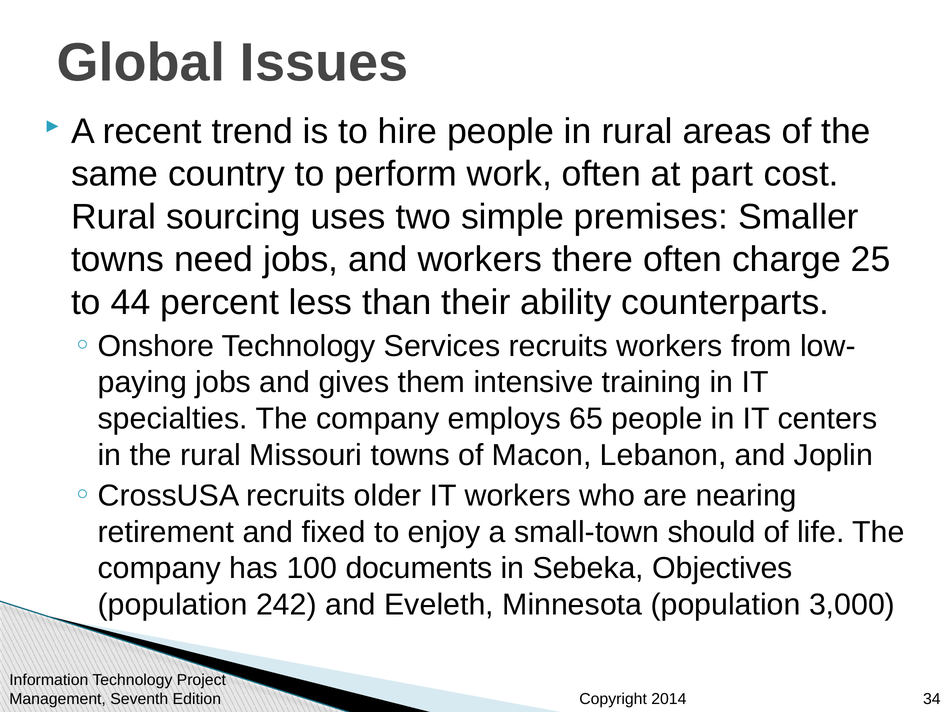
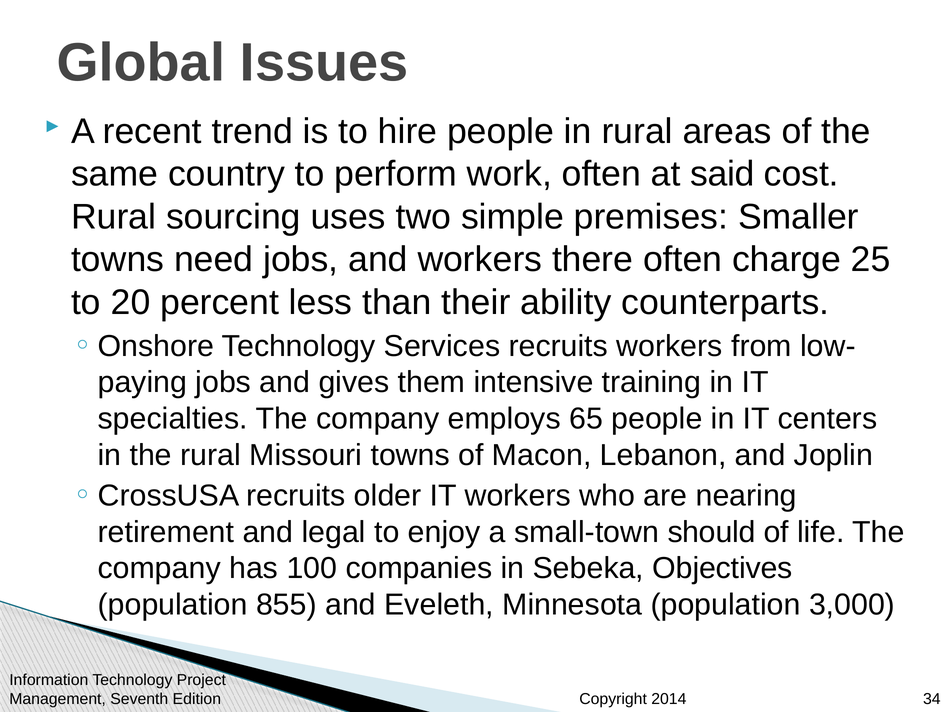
part: part -> said (722, 174)
44: 44 -> 20 (131, 303)
fixed: fixed -> legal (334, 532)
documents: documents -> companies (419, 569)
242: 242 -> 855 (286, 605)
